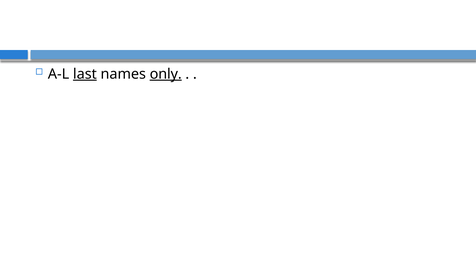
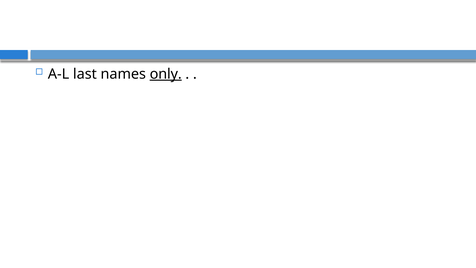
last underline: present -> none (85, 74)
